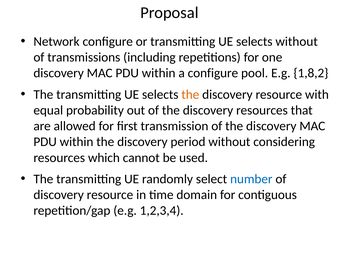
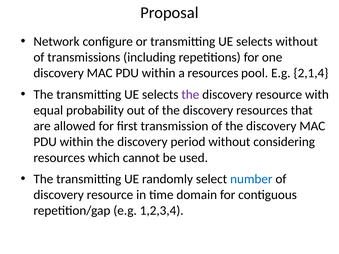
a configure: configure -> resources (213, 73)
1,8,2: 1,8,2 -> 2,1,4 (311, 73)
the colour: orange -> purple (190, 95)
